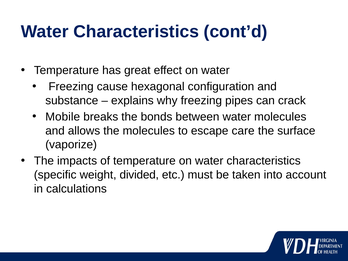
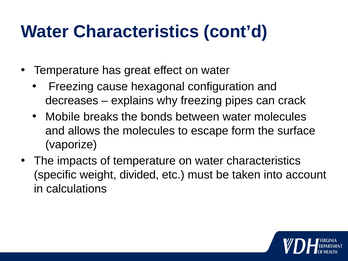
substance: substance -> decreases (72, 101)
care: care -> form (243, 131)
